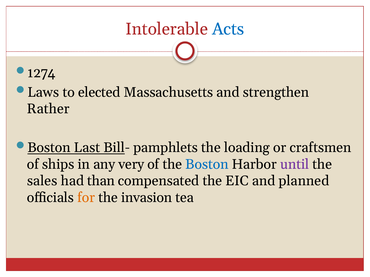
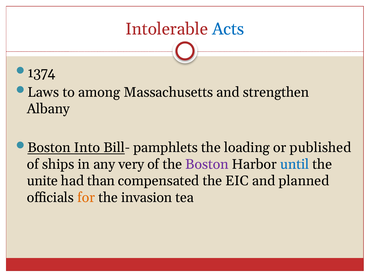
1274: 1274 -> 1374 (42, 73)
elected: elected -> among (99, 92)
Rather: Rather -> Albany (48, 109)
Last: Last -> Into (87, 148)
craftsmen: craftsmen -> published (320, 148)
Boston colour: blue -> purple (207, 165)
until colour: purple -> blue (295, 165)
sales: sales -> unite (42, 181)
